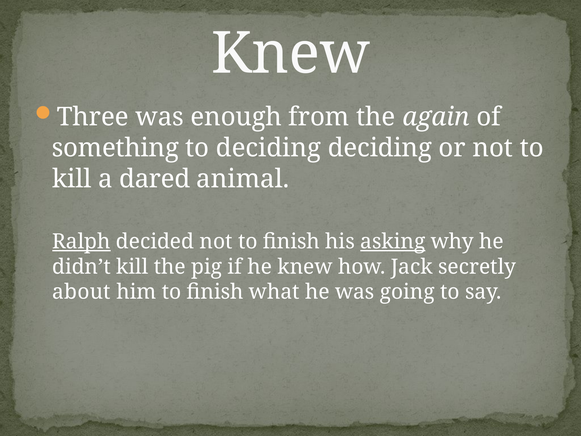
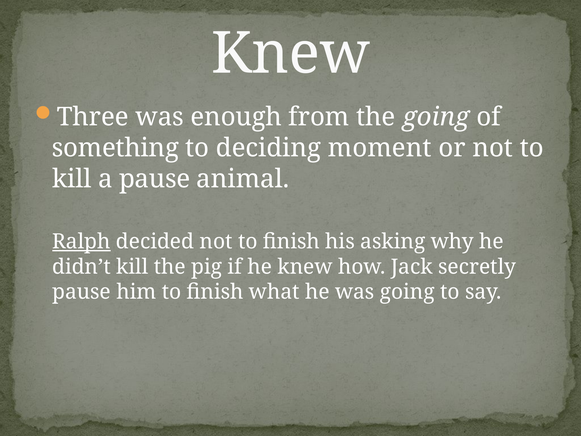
the again: again -> going (436, 117)
deciding deciding: deciding -> moment (380, 148)
a dared: dared -> pause (155, 179)
asking underline: present -> none (393, 242)
about: about -> pause (82, 292)
